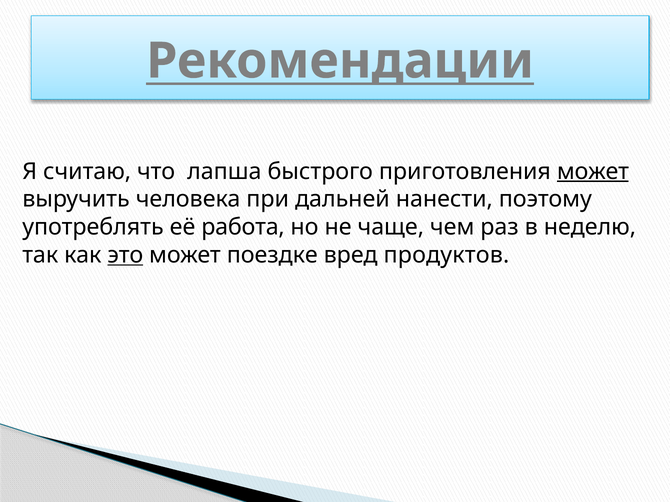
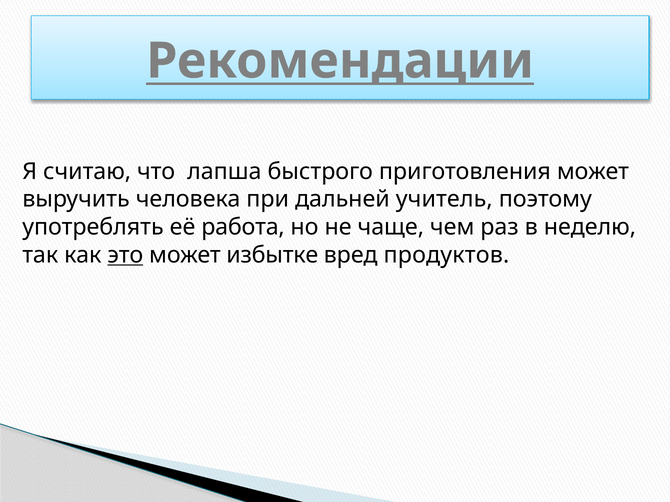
может underline: present -> none (593, 172)
нанести: нанести -> учитель (444, 199)
поездке: поездке -> избытке (272, 255)
